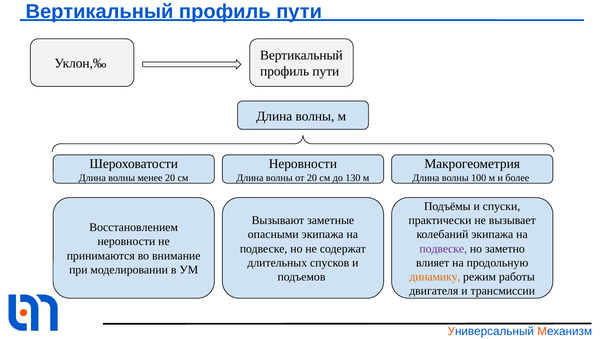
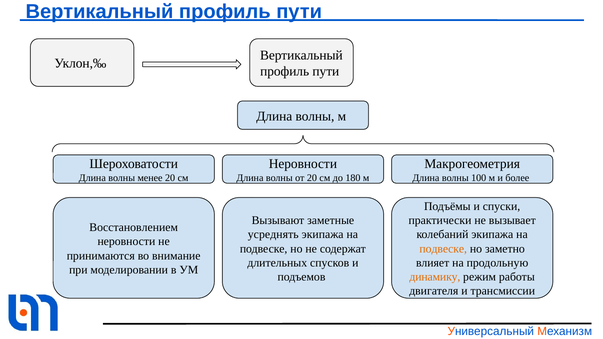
130: 130 -> 180 (353, 178)
опасными: опасными -> усреднять (273, 235)
подвеске colour: purple -> orange (443, 249)
